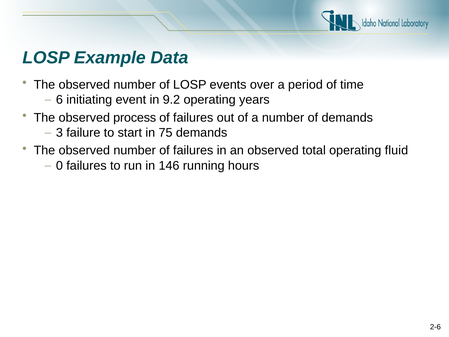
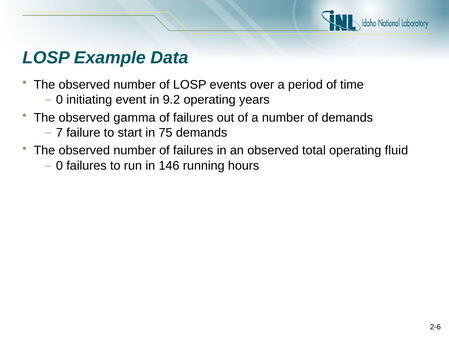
6: 6 -> 0 (59, 100)
process: process -> gamma (135, 118)
3: 3 -> 7 (59, 133)
